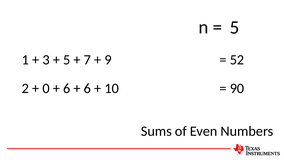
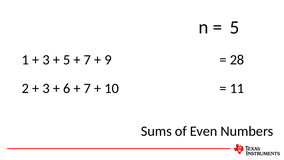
52: 52 -> 28 (237, 60)
0: 0 -> 3 (46, 88)
6: 6 -> 7 (87, 88)
90: 90 -> 11 (237, 88)
